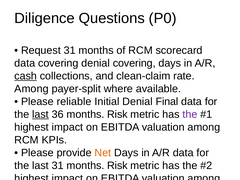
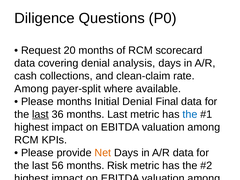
Request 31: 31 -> 20 (70, 50)
denial covering: covering -> analysis (134, 63)
cash underline: present -> none (26, 76)
Please reliable: reliable -> months (74, 102)
36 months Risk: Risk -> Last (117, 114)
the colour: purple -> blue (190, 114)
last 31: 31 -> 56 (58, 166)
